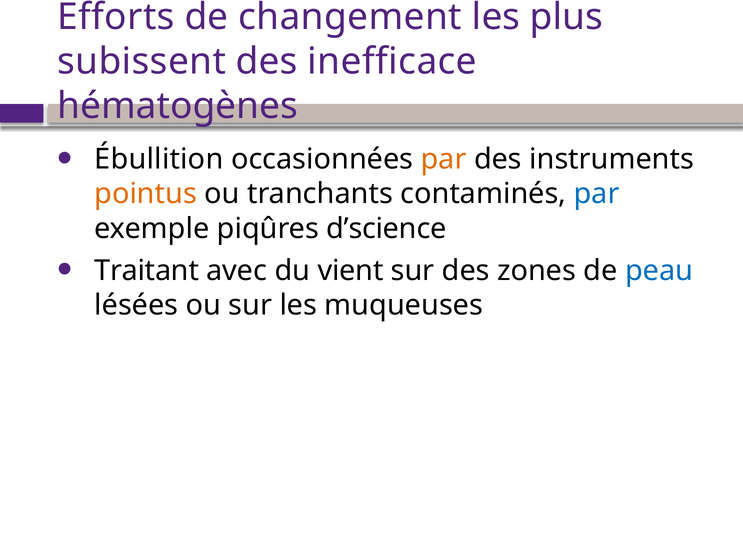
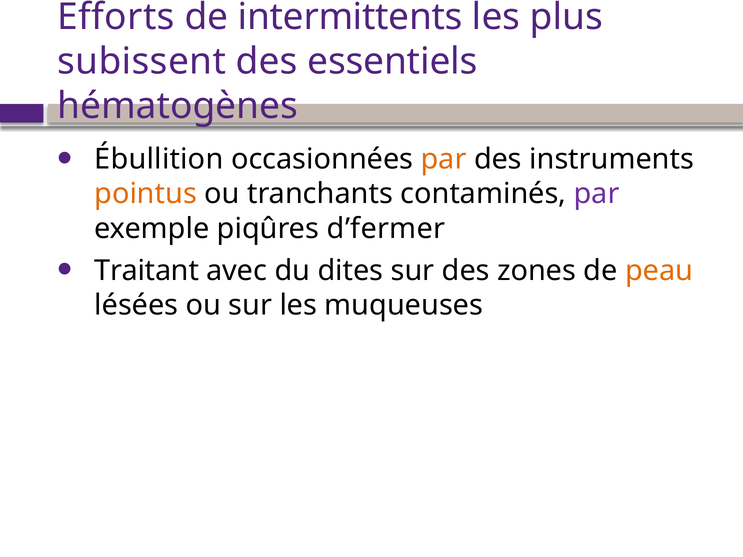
changement: changement -> intermittents (350, 17)
inefficace: inefficace -> essentiels (392, 61)
par colour: blue -> purple (597, 194)
d’science: d’science -> d’fermer (386, 229)
vient: vient -> dites (350, 271)
peau colour: blue -> orange (659, 271)
